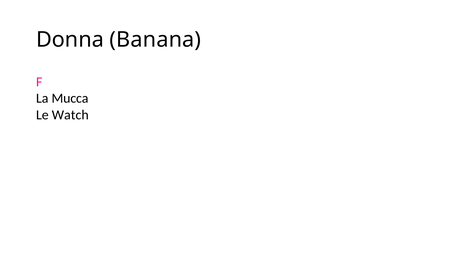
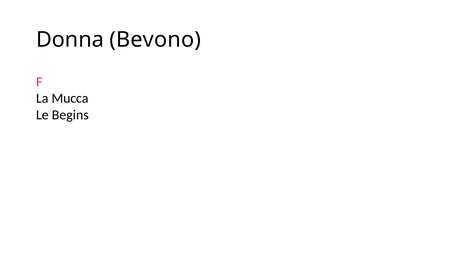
Banana: Banana -> Bevono (155, 40)
Watch: Watch -> Begins (70, 115)
